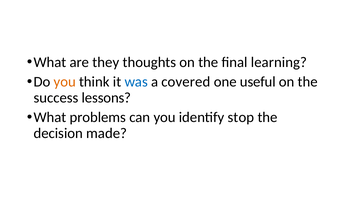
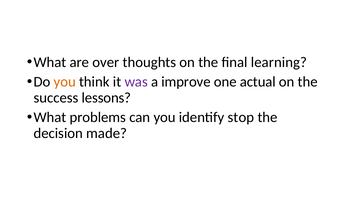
they: they -> over (106, 62)
was colour: blue -> purple (136, 82)
covered: covered -> improve (186, 82)
useful: useful -> actual (258, 82)
